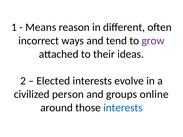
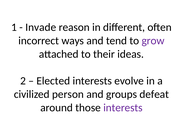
Means: Means -> Invade (41, 27)
online: online -> defeat (154, 94)
interests colour: blue -> purple (123, 108)
